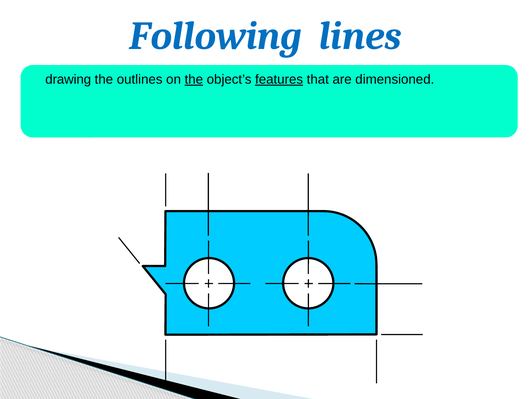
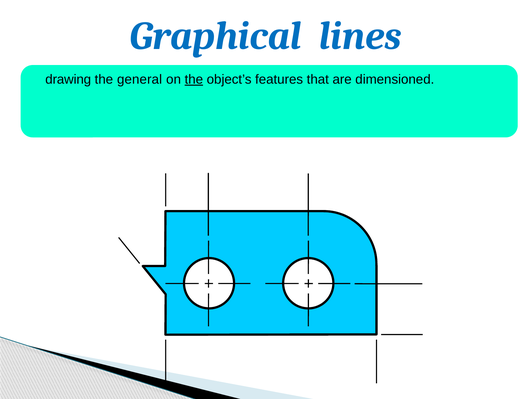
Following: Following -> Graphical (215, 36)
outlines: outlines -> general (140, 79)
features underline: present -> none (279, 79)
